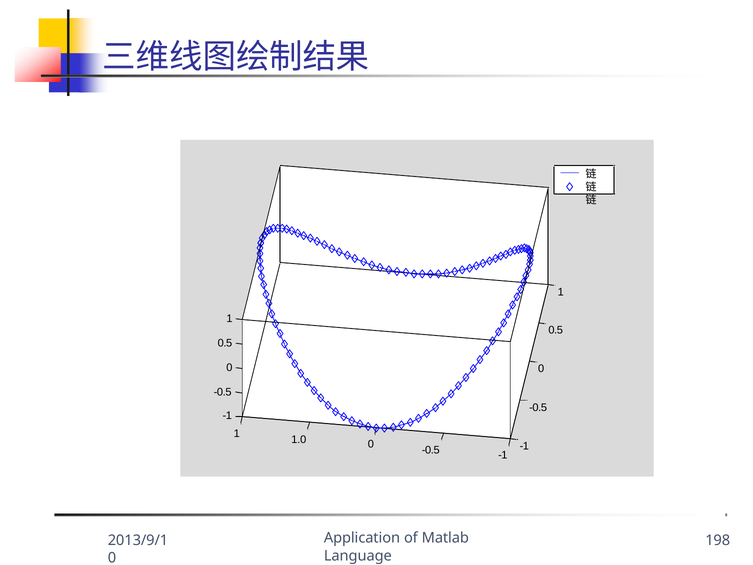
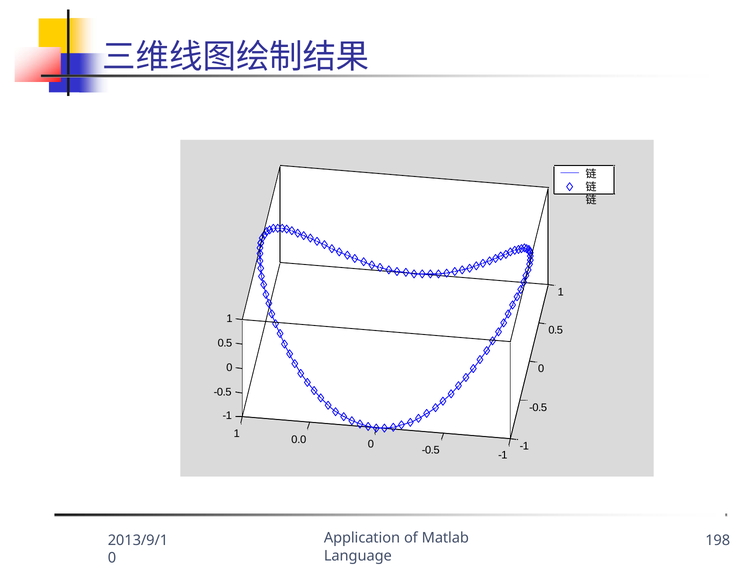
1.0: 1.0 -> 0.0 (299, 439)
